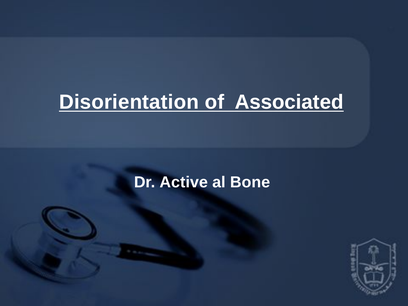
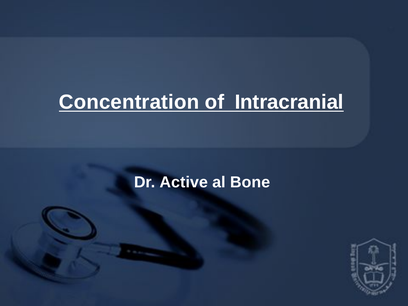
Disorientation: Disorientation -> Concentration (129, 102)
Associated: Associated -> Intracranial (289, 102)
